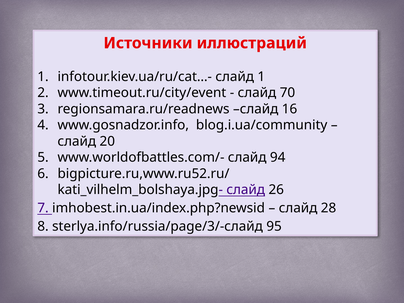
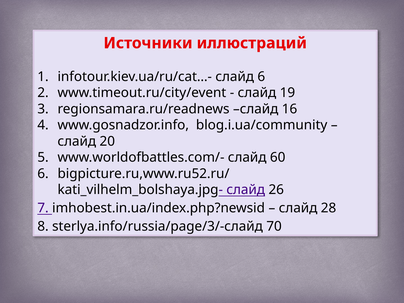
слайд 1: 1 -> 6 (261, 77)
70: 70 -> 19 (287, 93)
94: 94 -> 60 (278, 157)
95: 95 -> 70 (274, 227)
